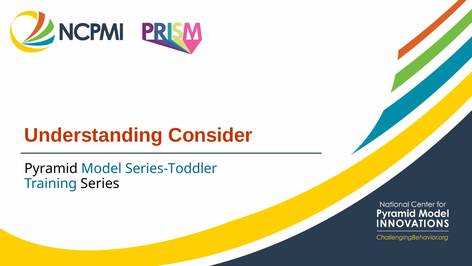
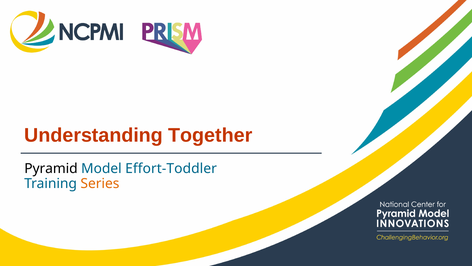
Consider: Consider -> Together (210, 135)
Series-Toddler: Series-Toddler -> Effort-Toddler (171, 168)
Series colour: black -> orange (100, 183)
